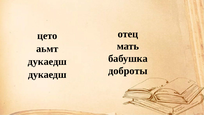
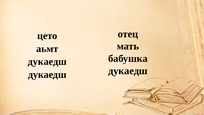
доброты: доброты -> дукаедш (128, 71)
